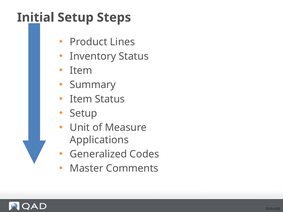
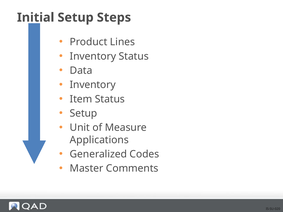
Item: Item -> Data (81, 71)
Summary: Summary -> Inventory (93, 85)
